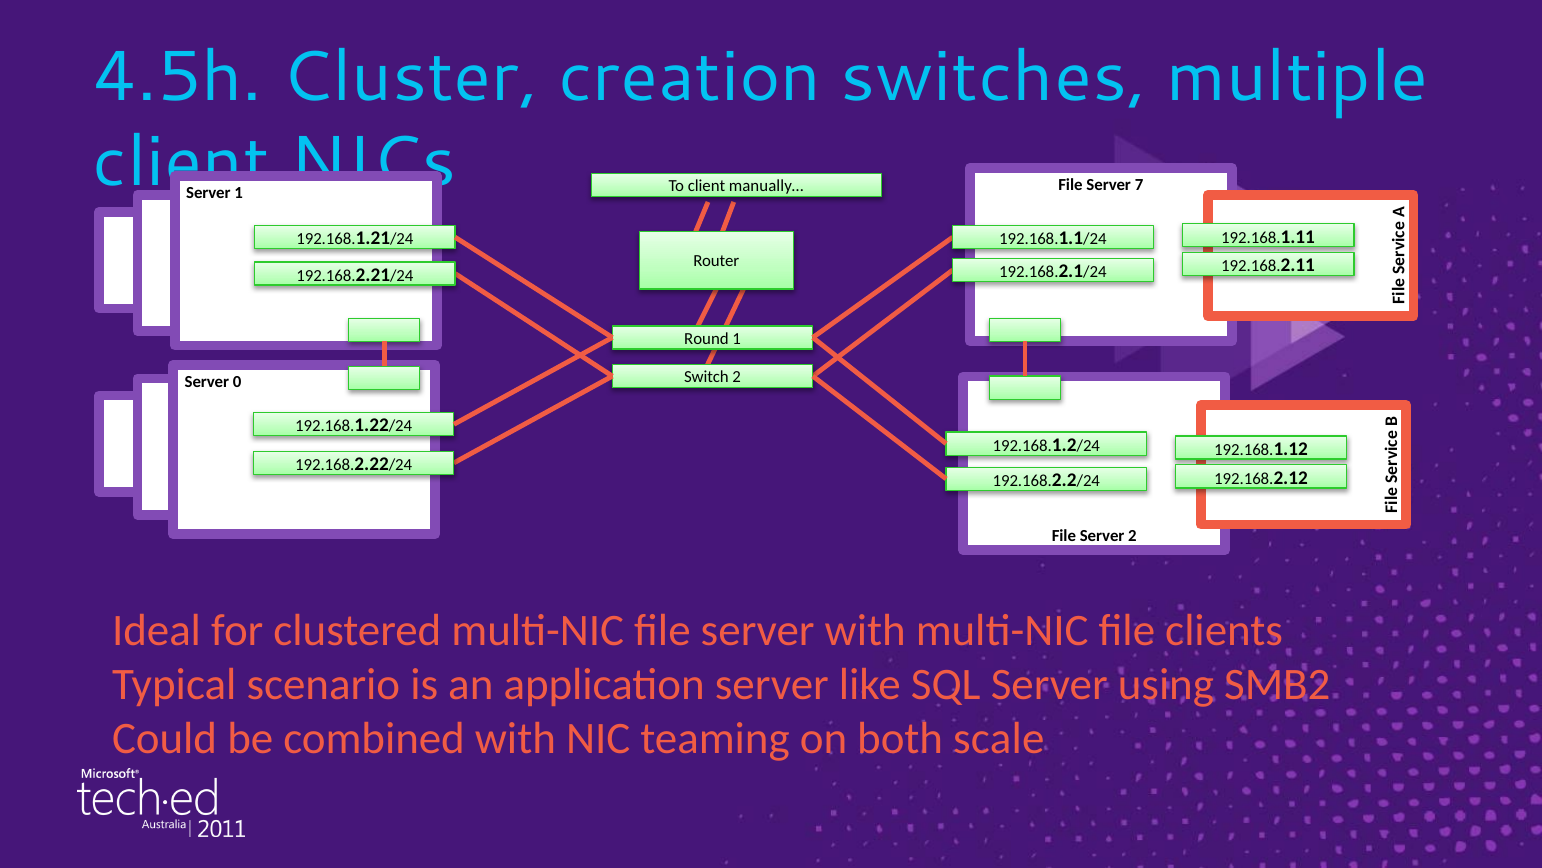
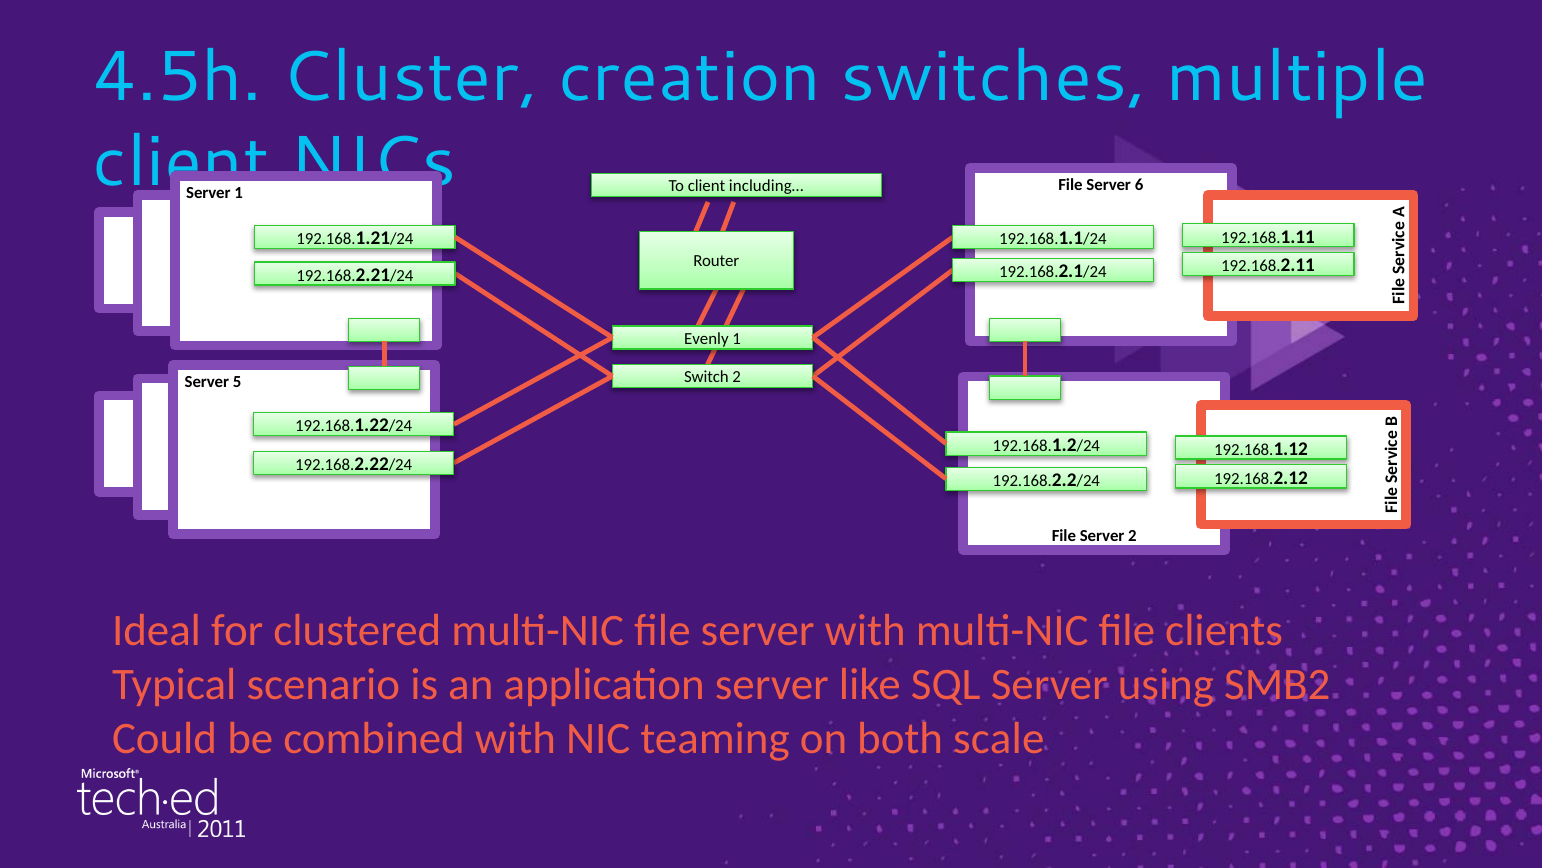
7: 7 -> 6 (1139, 185)
manually…: manually… -> including… (766, 186)
Round: Round -> Evenly (706, 339)
0: 0 -> 5 (237, 382)
